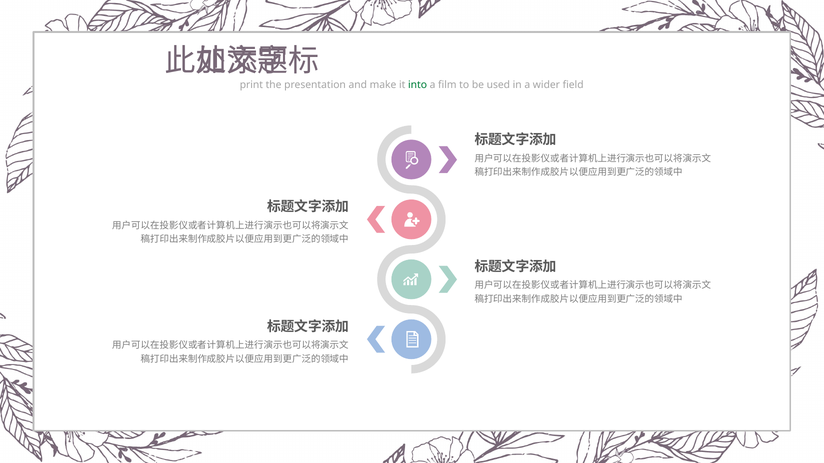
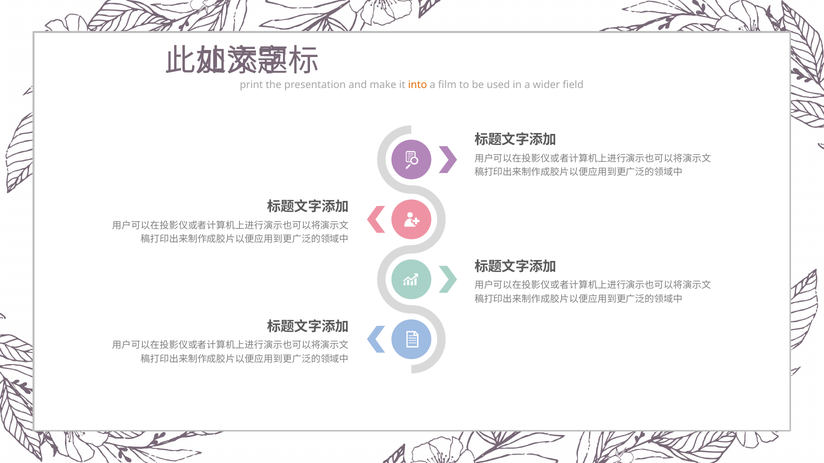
into colour: green -> orange (418, 85)
